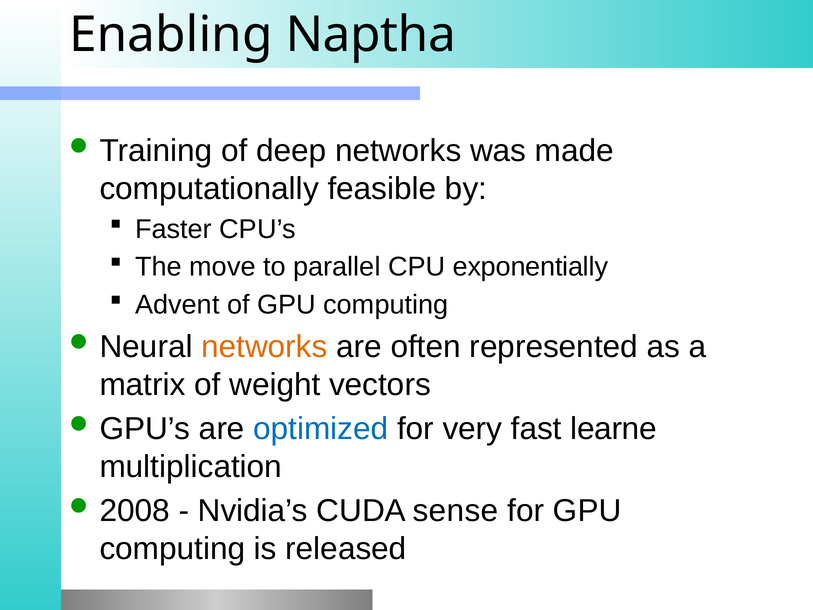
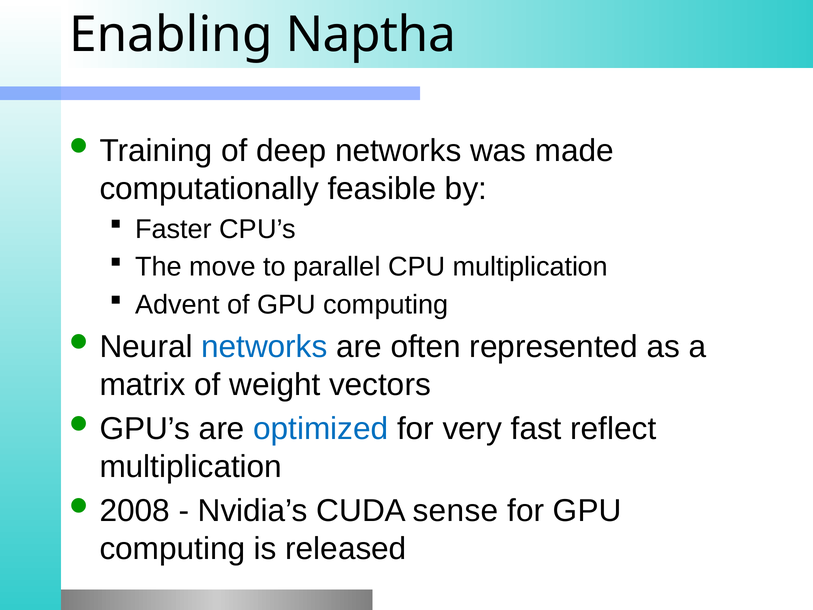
CPU exponentially: exponentially -> multiplication (530, 267)
networks colour: orange -> blue (264, 347)
learne: learne -> reflect (613, 429)
